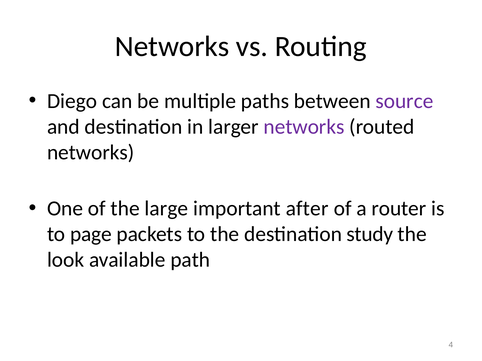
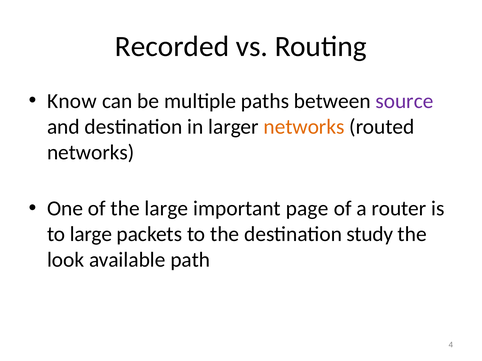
Networks: Networks -> Recorded (172, 47)
Diego: Diego -> Know (72, 101)
networks colour: purple -> orange (304, 127)
after: after -> page (307, 209)
to page: page -> large (91, 235)
